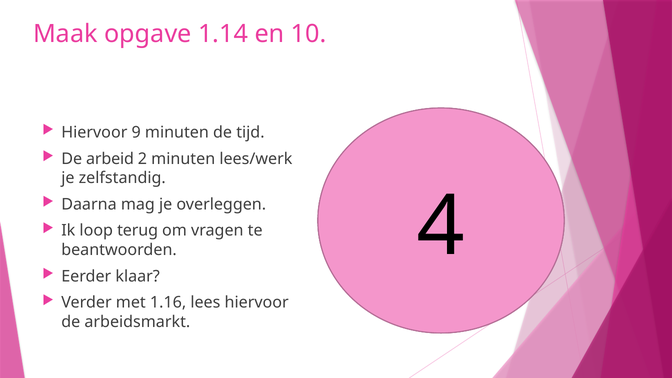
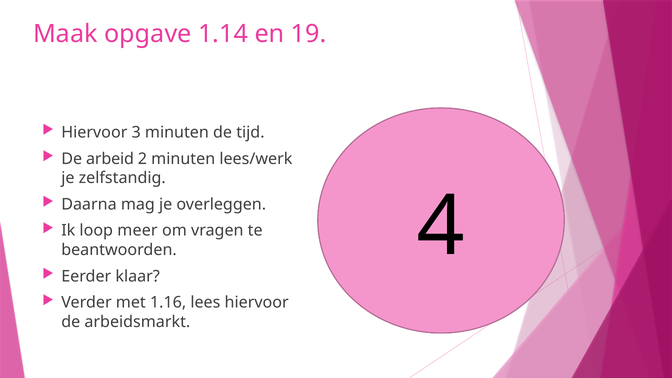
10: 10 -> 19 (309, 34)
9: 9 -> 3 (136, 132)
terug: terug -> meer (137, 231)
